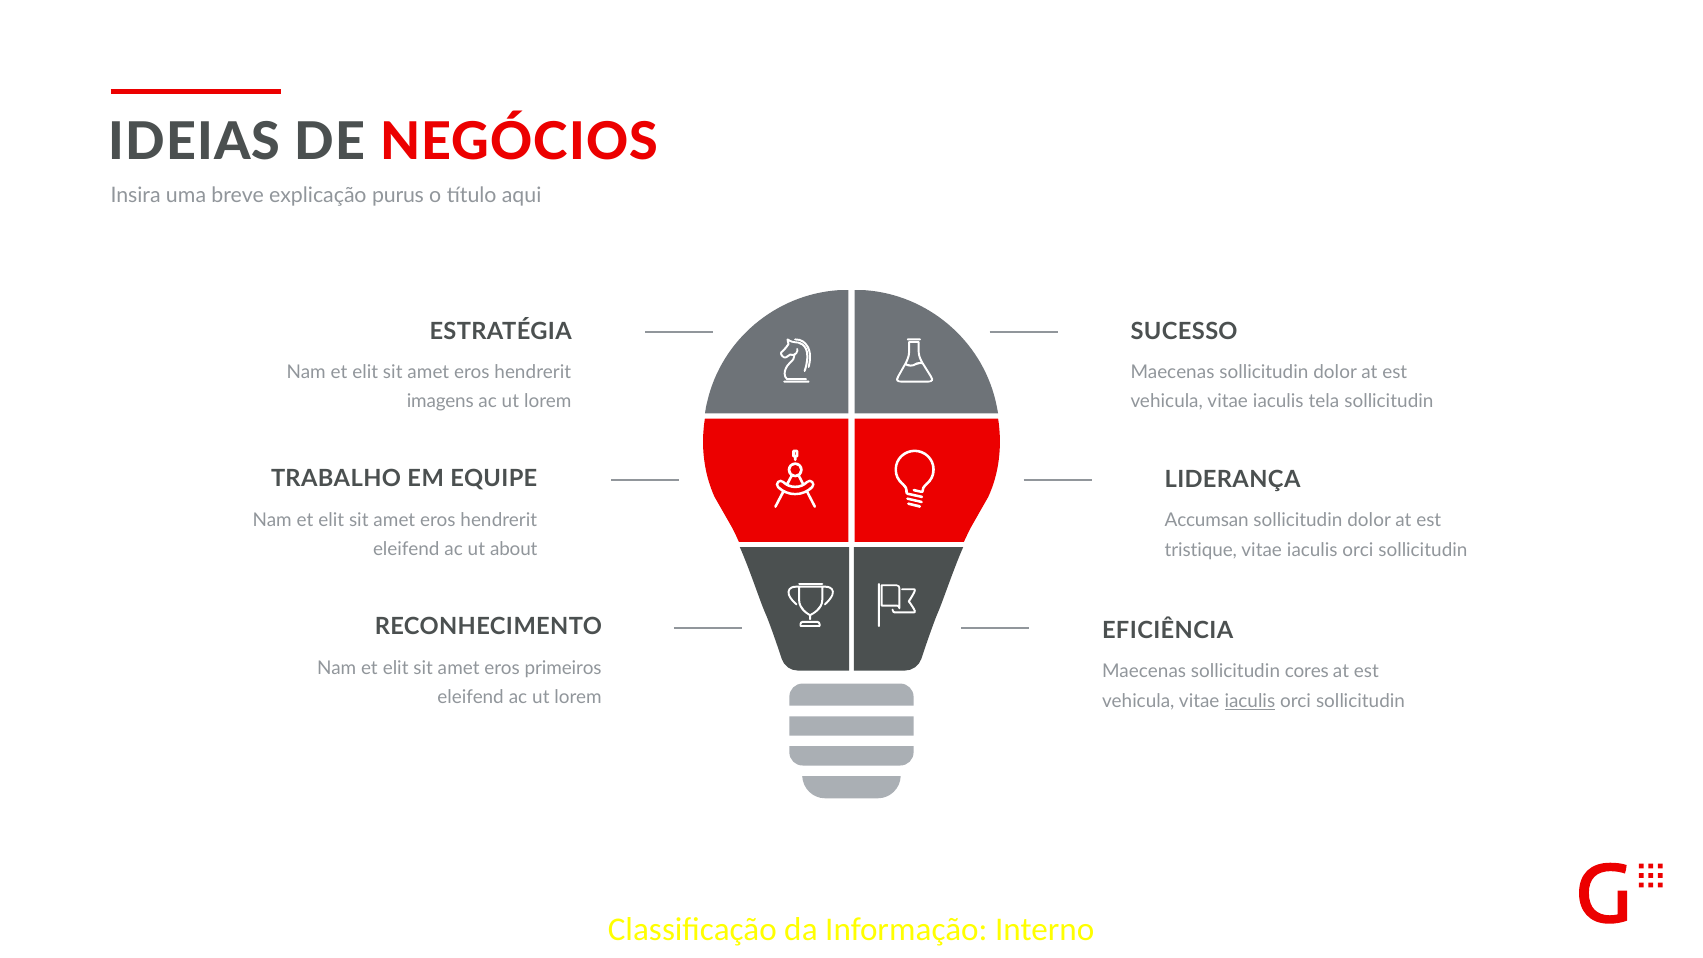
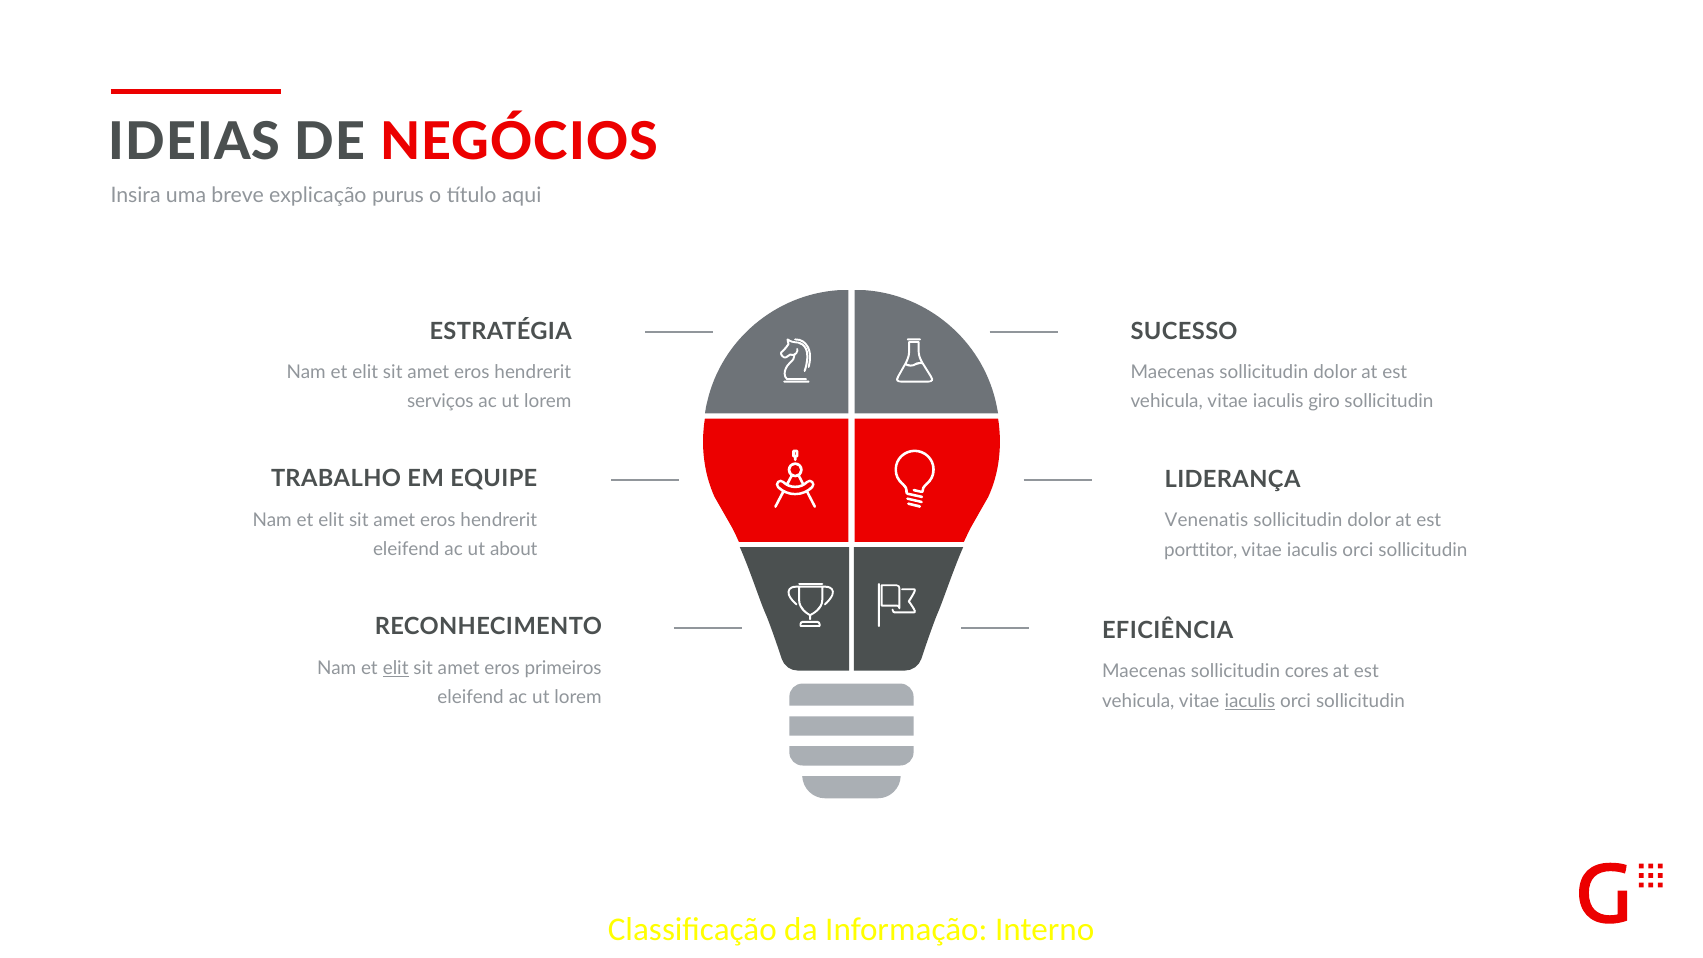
imagens: imagens -> serviços (440, 402)
tela: tela -> giro (1324, 402)
Accumsan: Accumsan -> Venenatis (1206, 521)
tristique: tristique -> porttitor (1201, 550)
elit underline: none -> present (396, 668)
